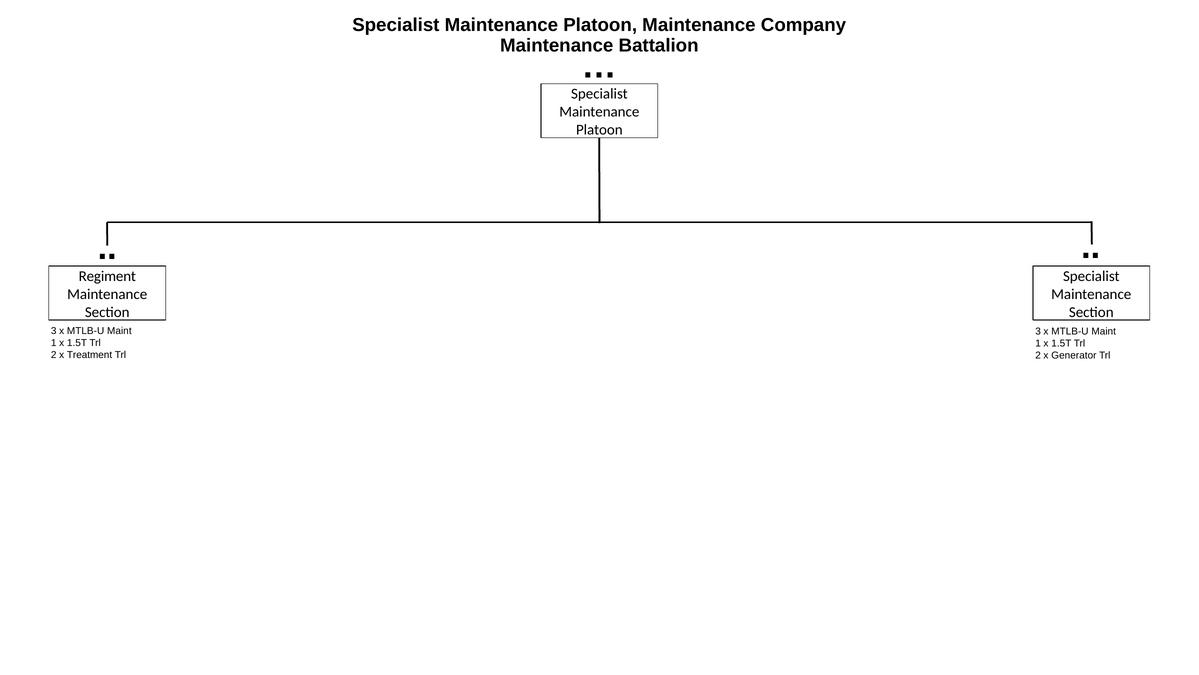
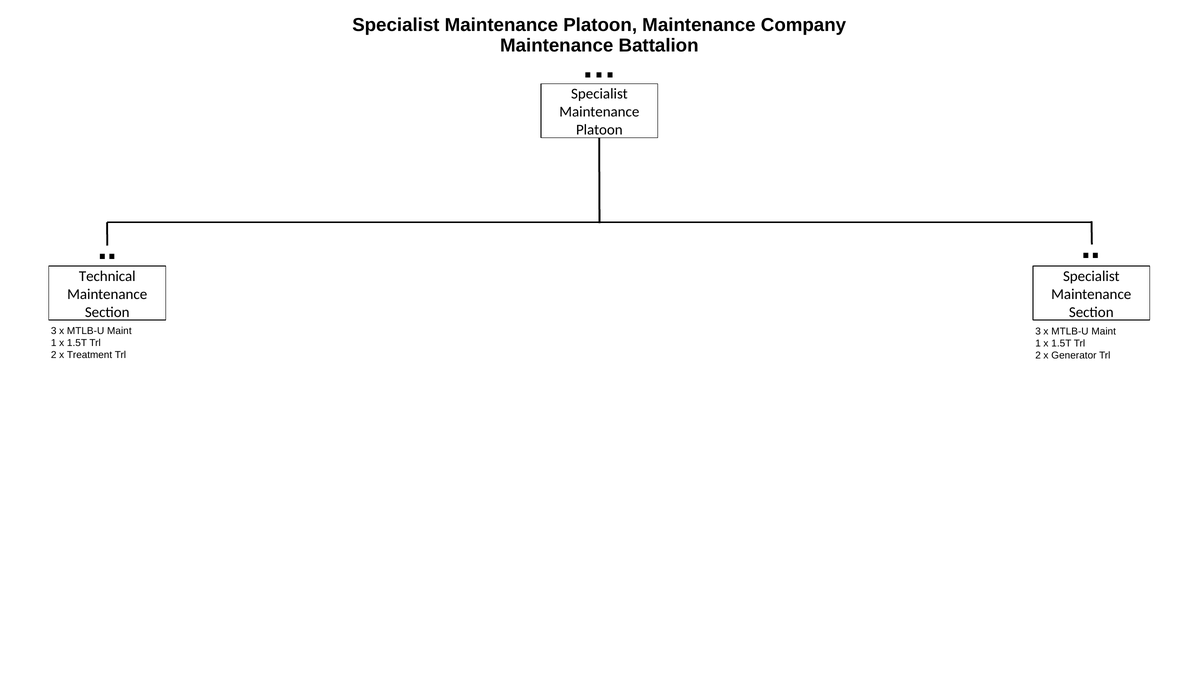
Regiment: Regiment -> Technical (107, 276)
